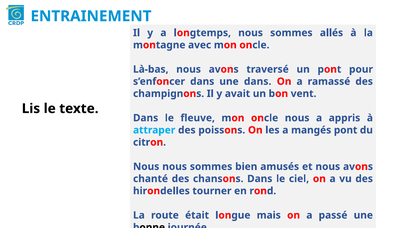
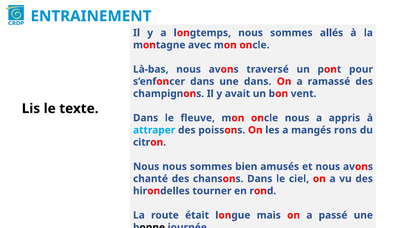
mangés pont: pont -> rons (346, 130)
